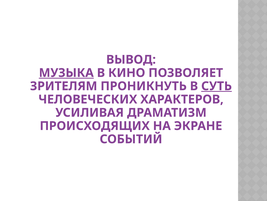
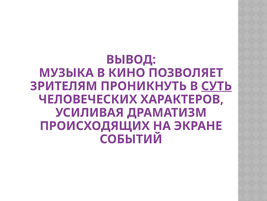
МУЗЫКА underline: present -> none (66, 73)
